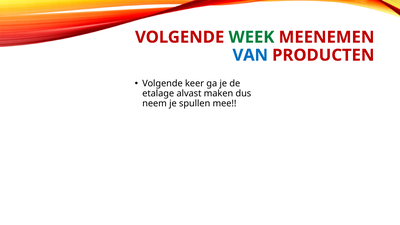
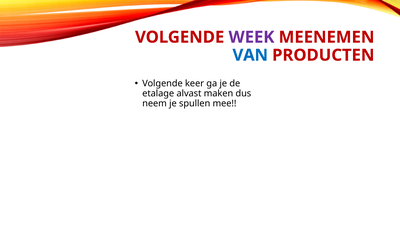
WEEK colour: green -> purple (251, 37)
